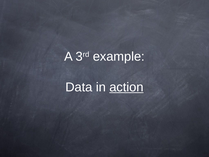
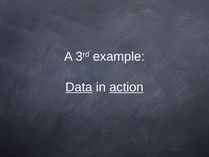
Data underline: none -> present (79, 87)
